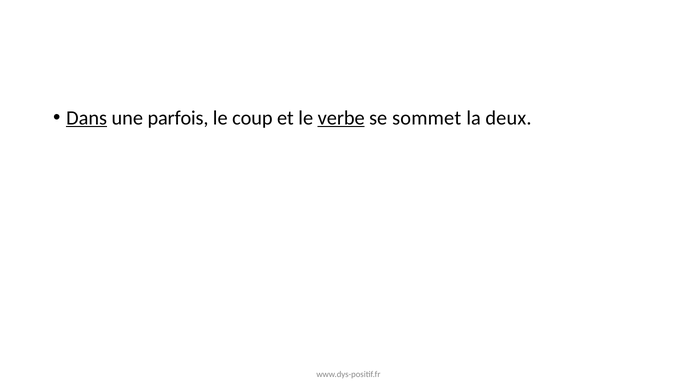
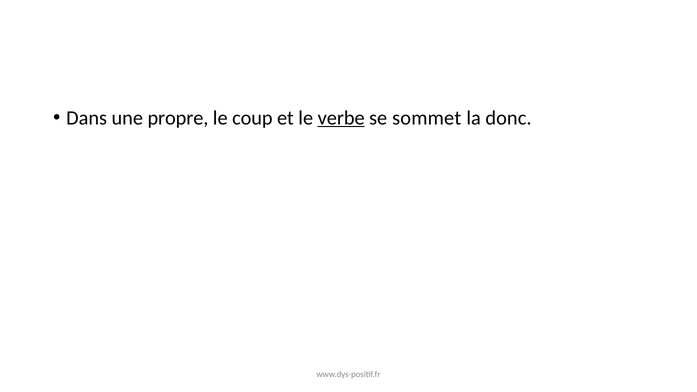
Dans underline: present -> none (87, 118)
parfois: parfois -> propre (178, 118)
deux: deux -> donc (508, 118)
